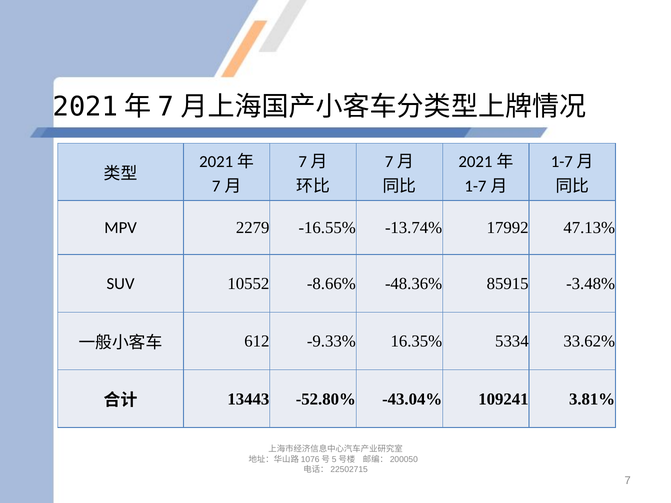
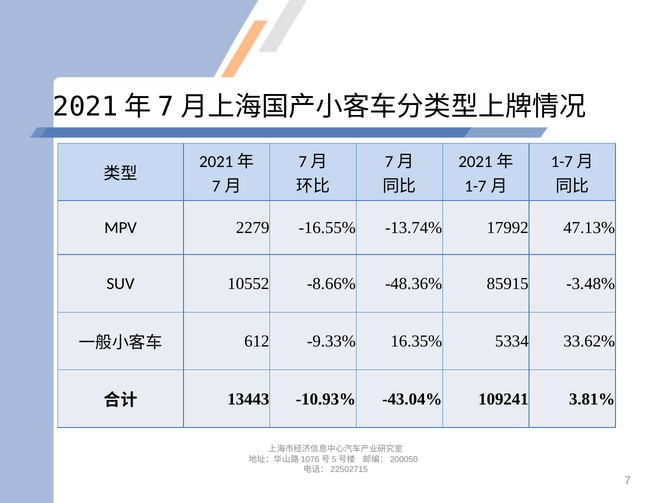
-52.80%: -52.80% -> -10.93% (326, 399)
